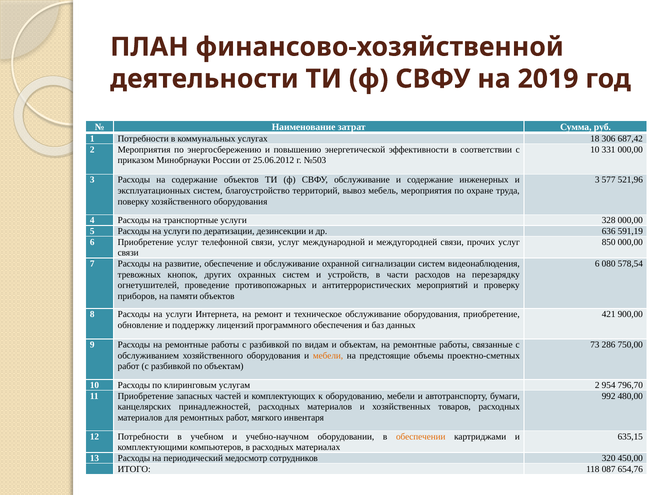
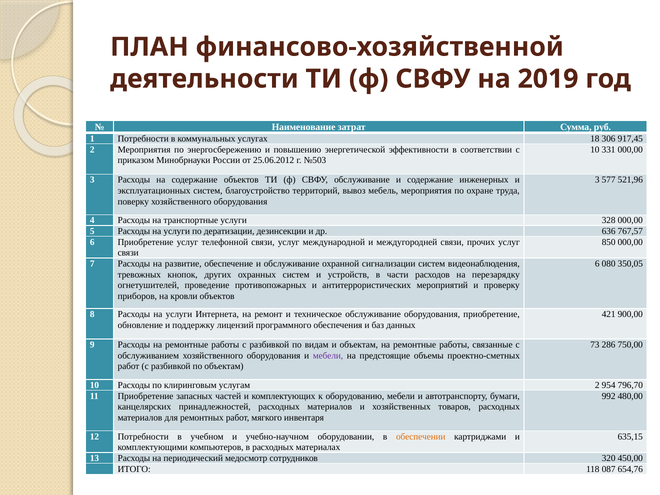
687,42: 687,42 -> 917,45 (630, 139)
591,19: 591,19 -> 767,57 (630, 231)
578,54: 578,54 -> 350,05 (630, 264)
памяти: памяти -> кровли (184, 296)
мебели colour: orange -> purple (328, 356)
